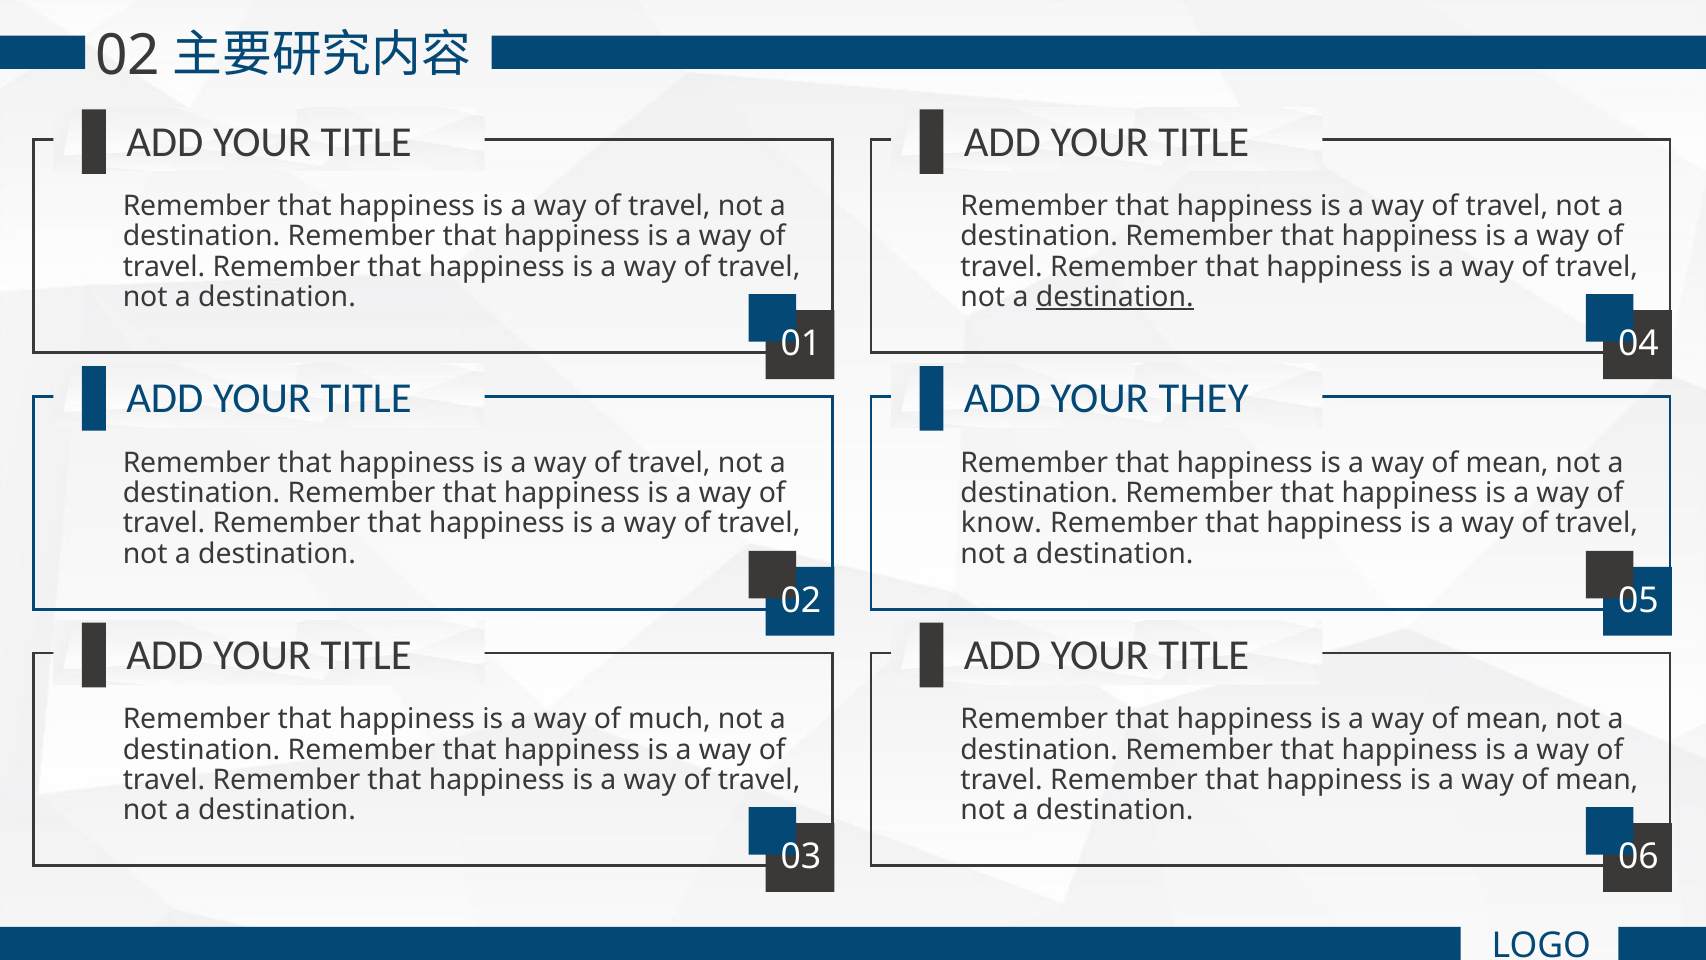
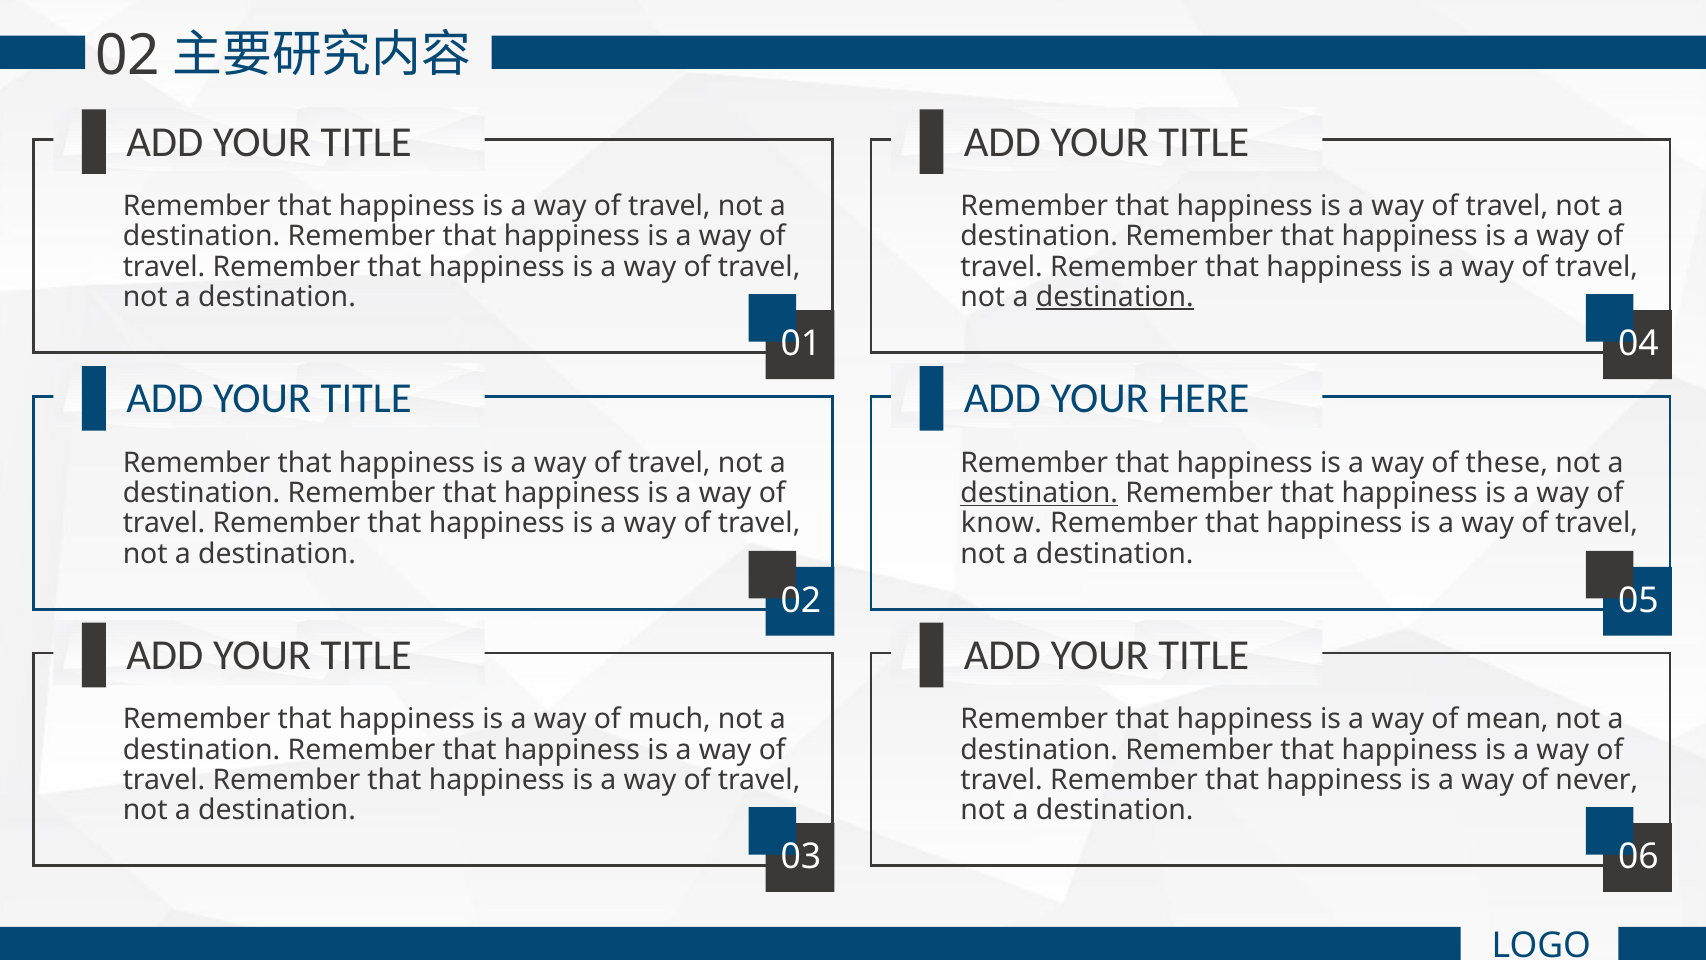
THEY: THEY -> HERE (1204, 399)
mean: mean -> these (1507, 463)
destination underline: none -> present (1039, 493)
mean: mean -> never (1597, 780)
